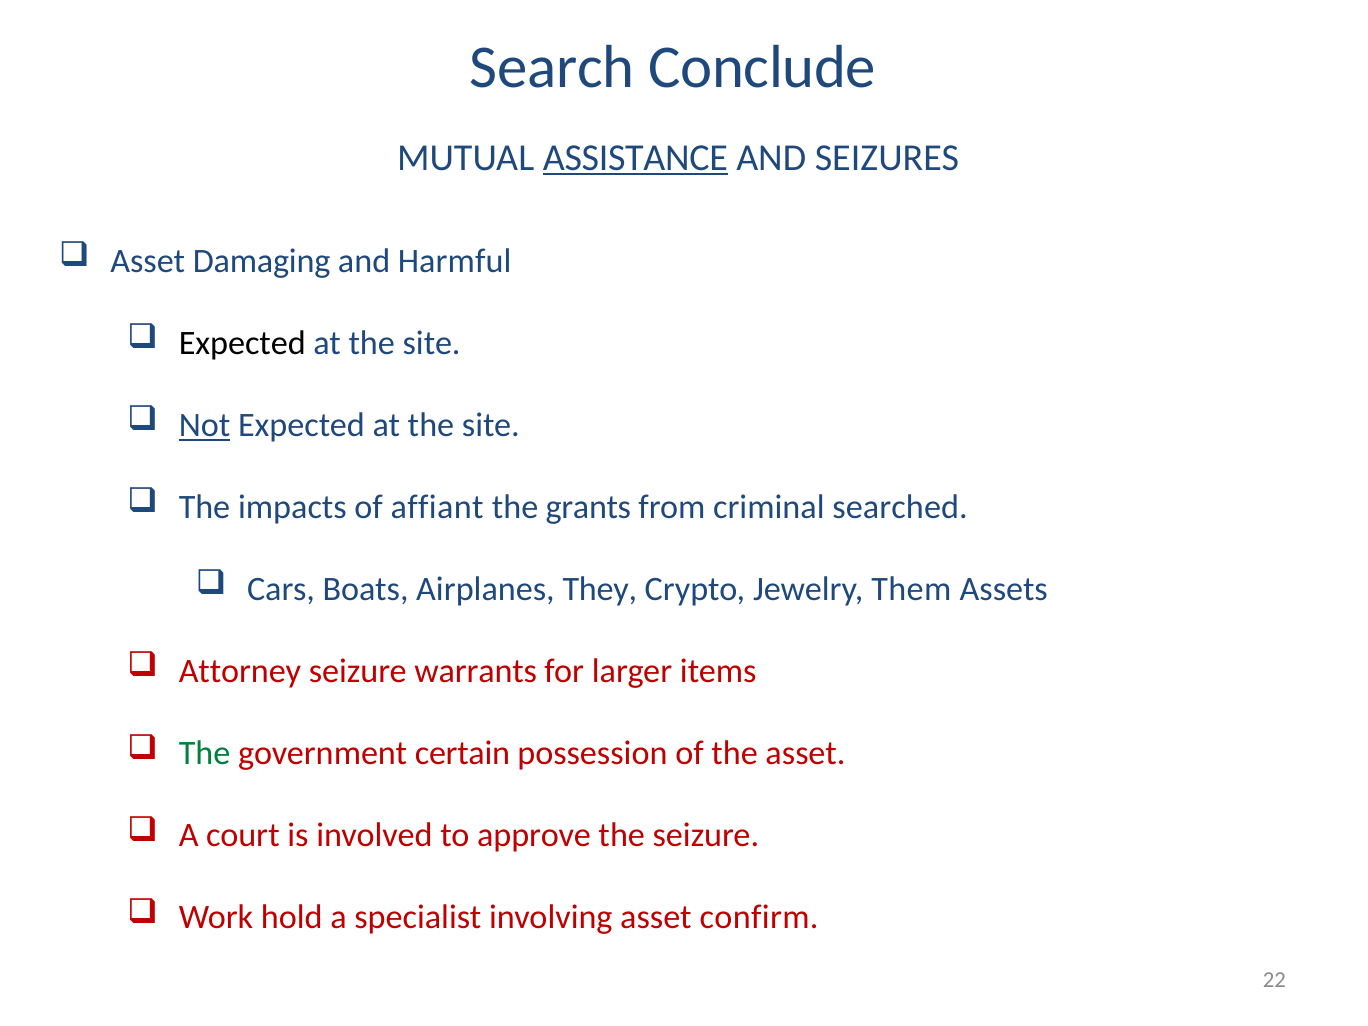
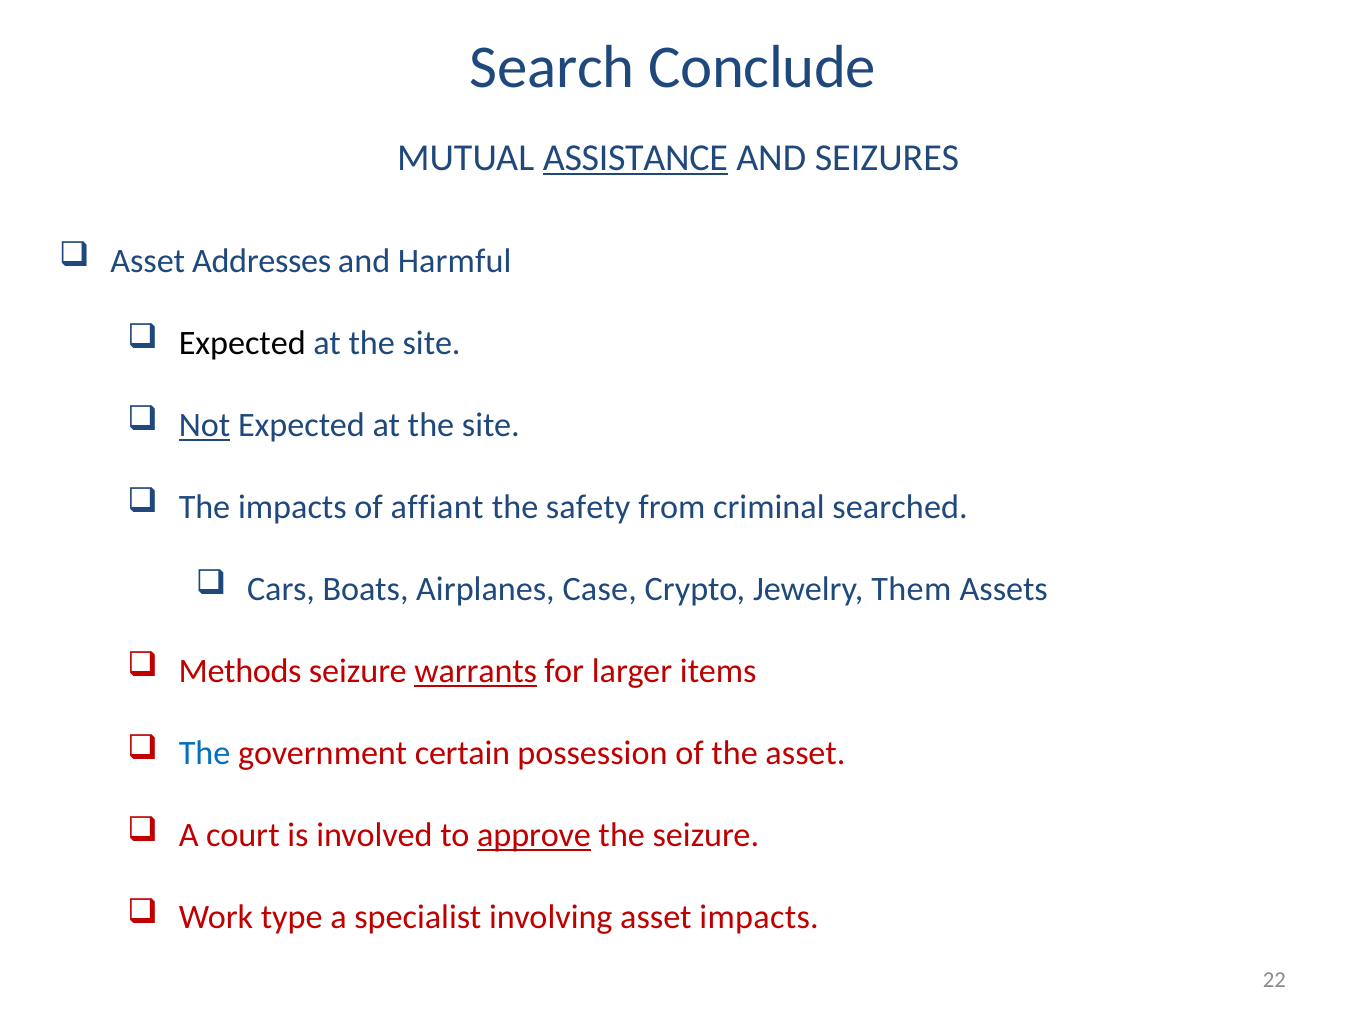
Damaging: Damaging -> Addresses (262, 261)
grants: grants -> safety (588, 507)
They: They -> Case (600, 589)
Attorney: Attorney -> Methods (240, 671)
warrants underline: none -> present (476, 671)
The colour: green -> blue (205, 753)
approve underline: none -> present (534, 835)
hold: hold -> type (292, 918)
asset confirm: confirm -> impacts (759, 918)
